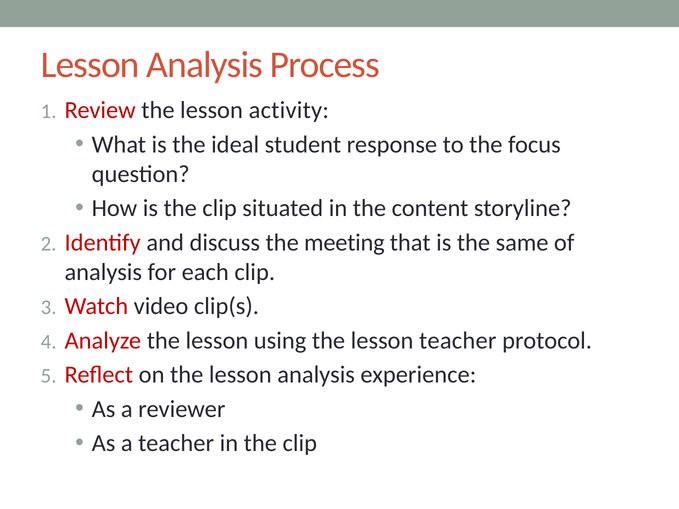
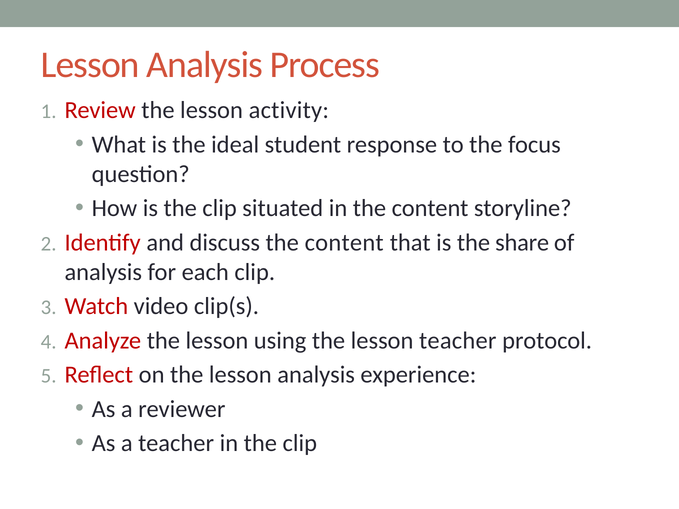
discuss the meeting: meeting -> content (344, 243)
same: same -> share (522, 243)
